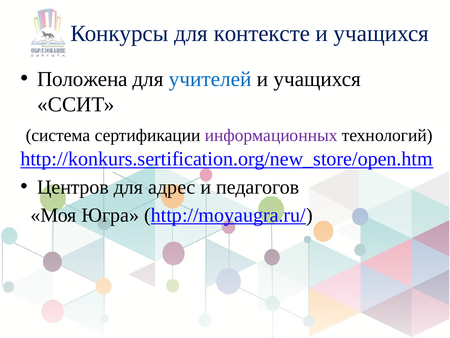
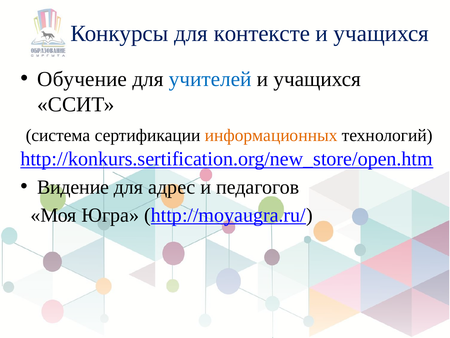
Положена: Положена -> Обучение (82, 79)
информационных colour: purple -> orange (271, 135)
Центров: Центров -> Видение (73, 187)
